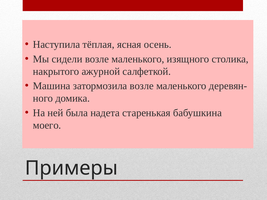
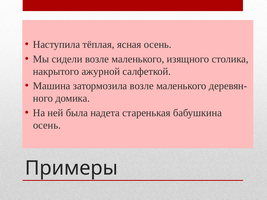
моего: моего -> осень (47, 125)
